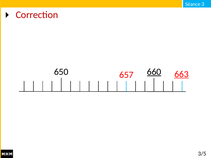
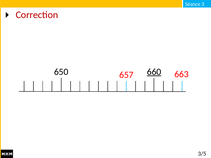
663 underline: present -> none (182, 74)
